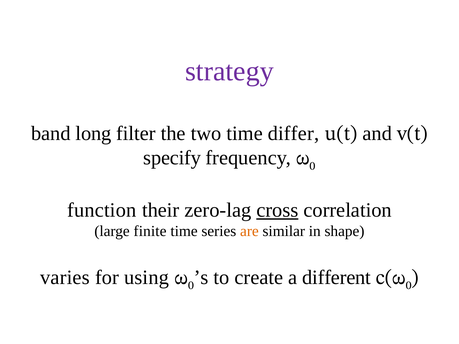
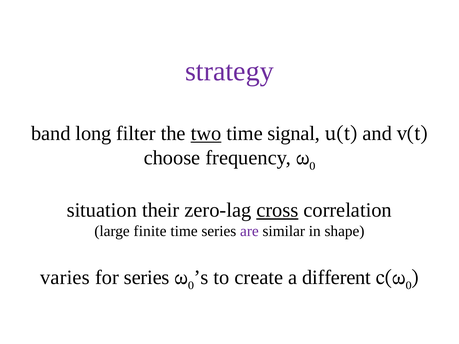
two underline: none -> present (206, 133)
differ: differ -> signal (294, 133)
specify: specify -> choose (172, 158)
function: function -> situation (102, 210)
are colour: orange -> purple (249, 231)
for using: using -> series (147, 278)
